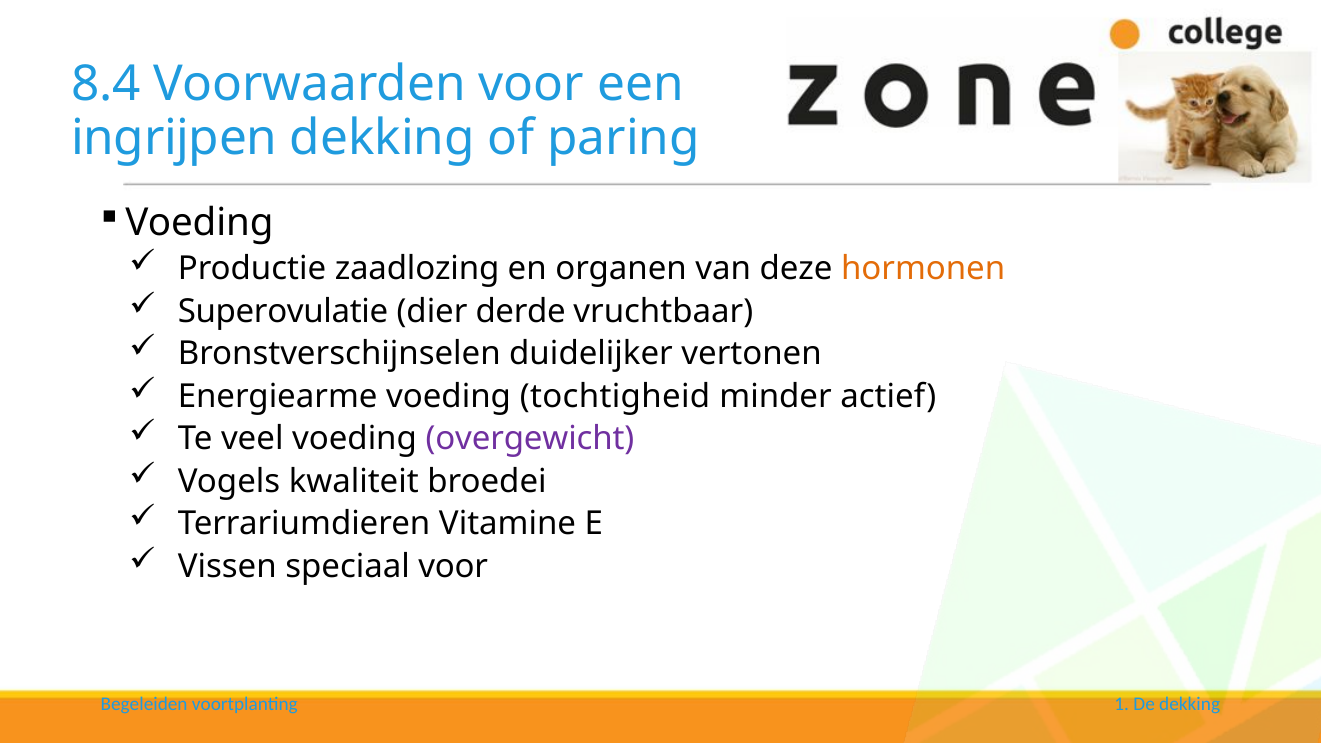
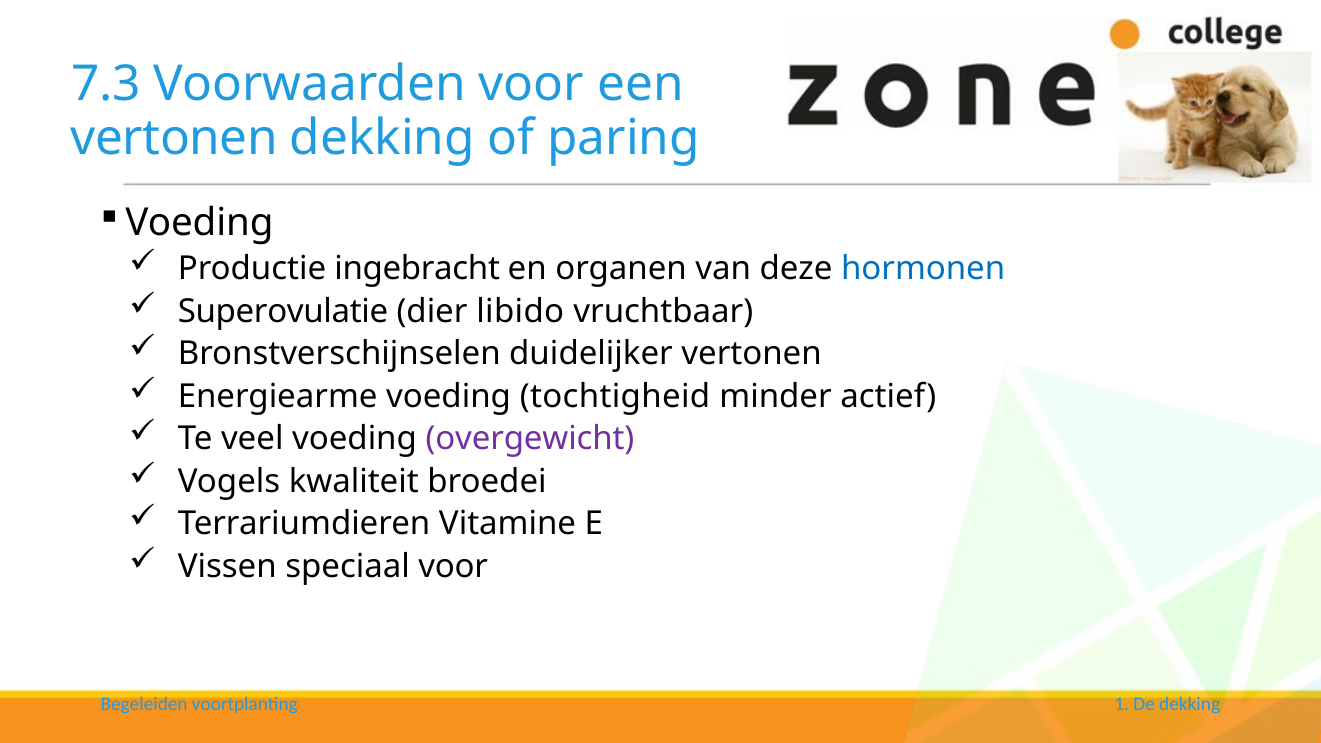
8.4: 8.4 -> 7.3 (106, 84)
ingrijpen: ingrijpen -> vertonen (174, 138)
zaadlozing: zaadlozing -> ingebracht (417, 269)
hormonen colour: orange -> blue (923, 269)
derde: derde -> libido (520, 311)
